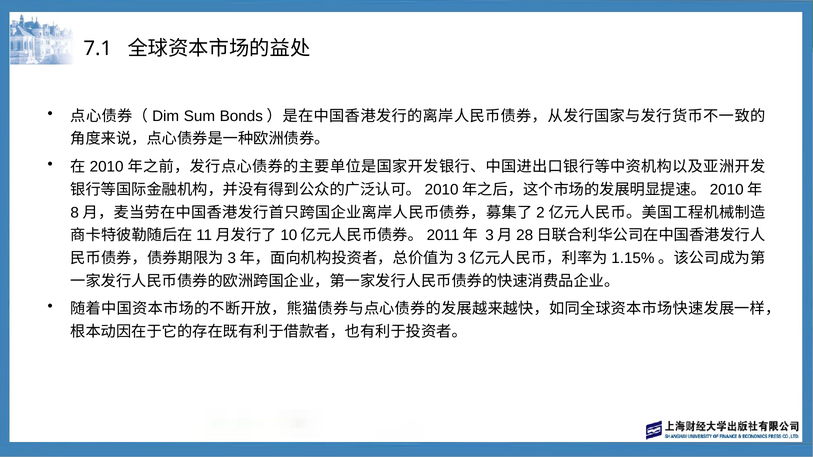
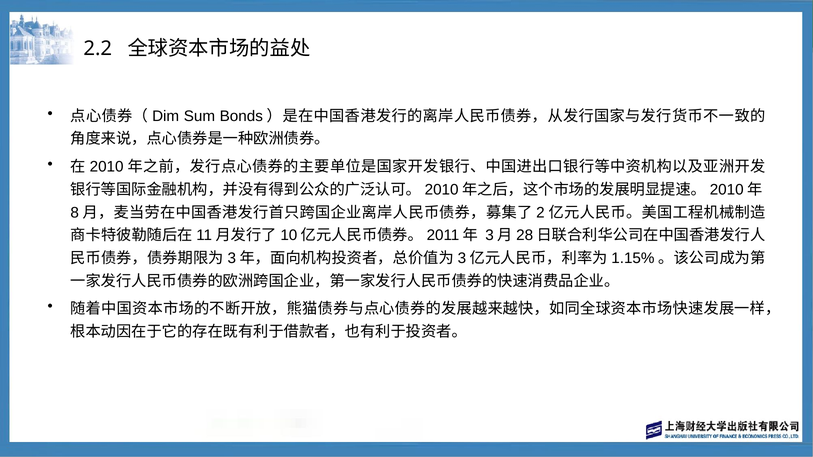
7.1: 7.1 -> 2.2 (98, 48)
